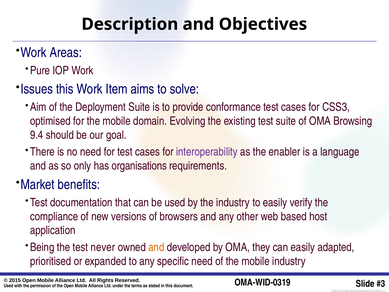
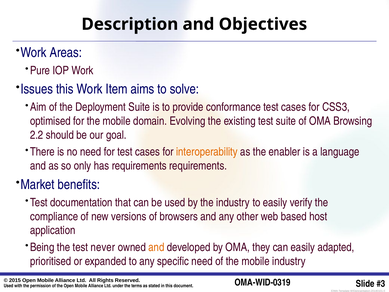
9.4: 9.4 -> 2.2 (37, 135)
interoperability colour: purple -> orange (207, 152)
has organisations: organisations -> requirements (139, 166)
